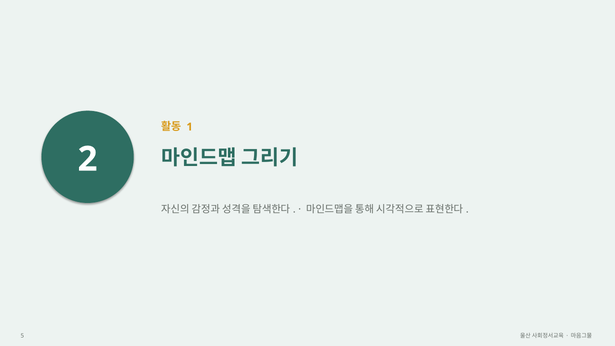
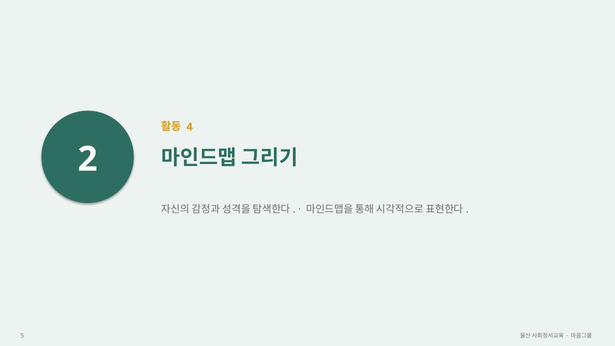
1: 1 -> 4 (190, 127)
